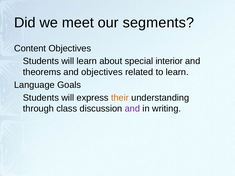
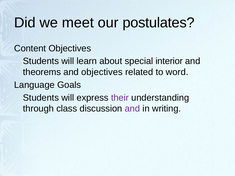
segments: segments -> postulates (159, 23)
to learn: learn -> word (177, 72)
their colour: orange -> purple (120, 98)
